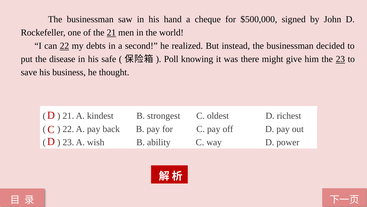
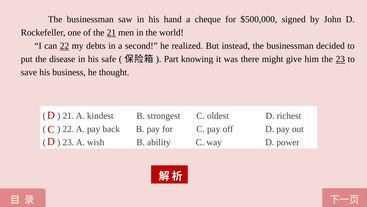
Poll: Poll -> Part (171, 59)
